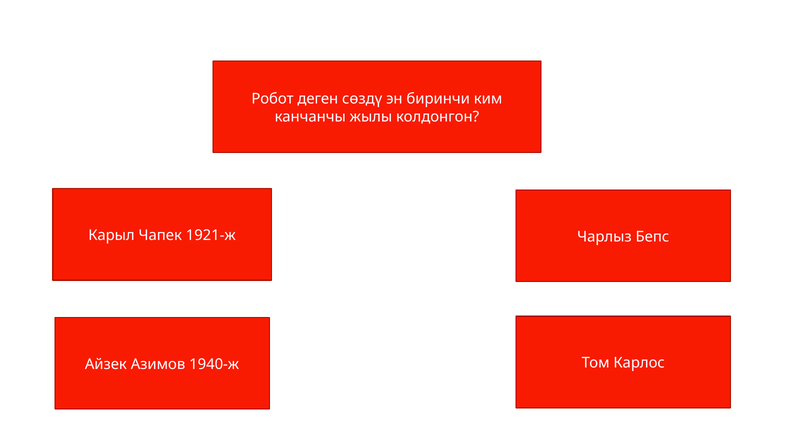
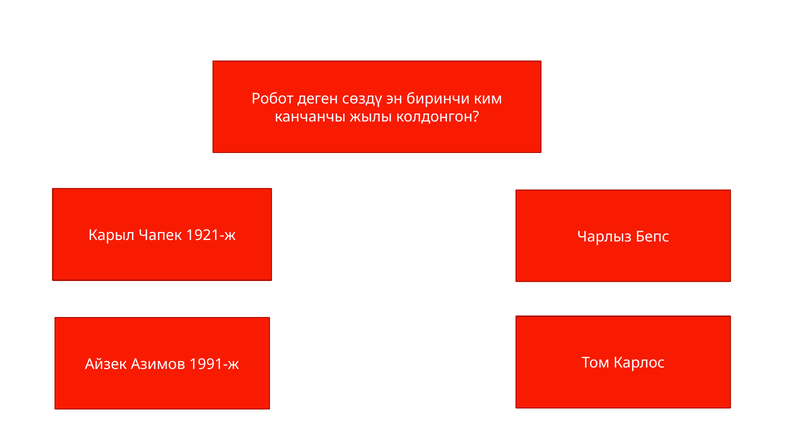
1940-ж: 1940-ж -> 1991-ж (214, 364)
